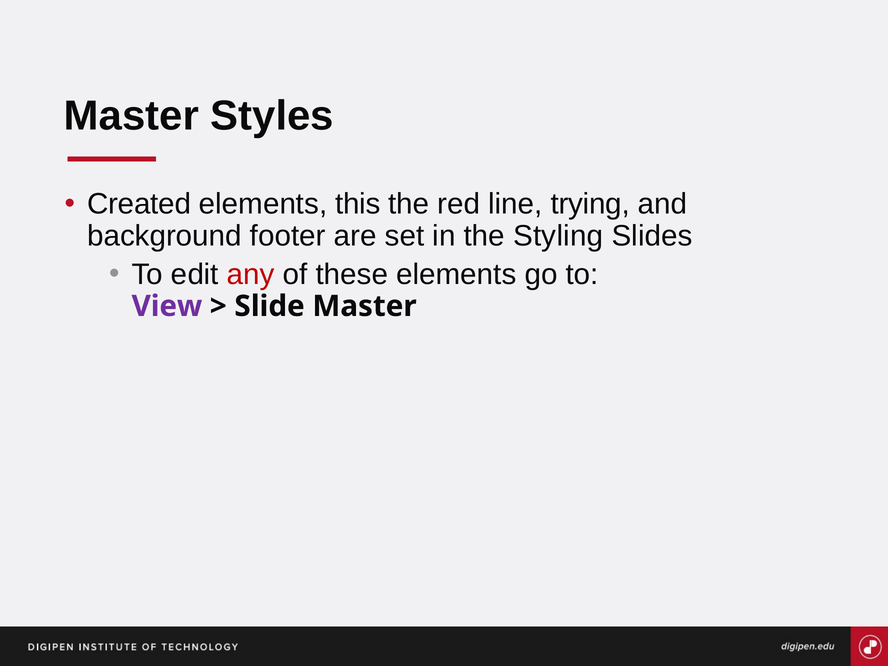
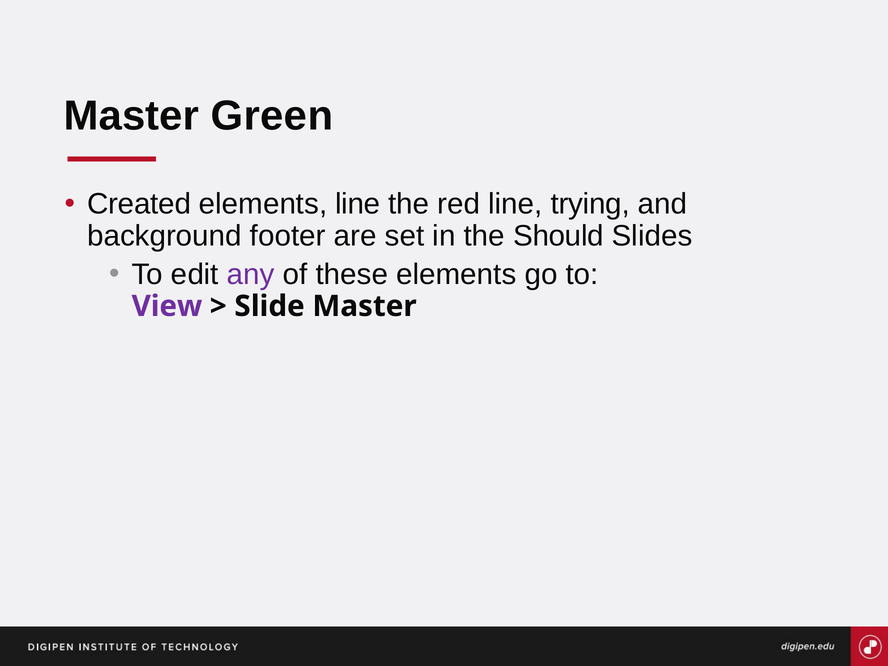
Styles: Styles -> Green (272, 116)
elements this: this -> line (358, 204)
Styling: Styling -> Should (558, 236)
any colour: red -> purple (251, 274)
